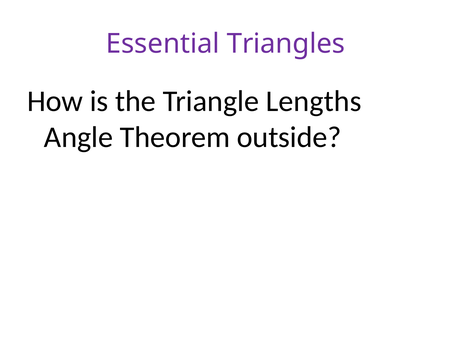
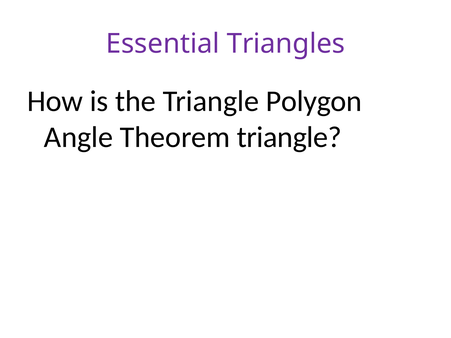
Lengths: Lengths -> Polygon (314, 101)
Theorem outside: outside -> triangle (289, 137)
